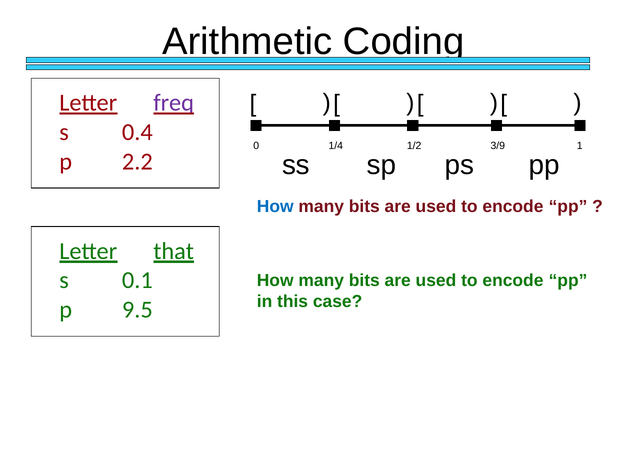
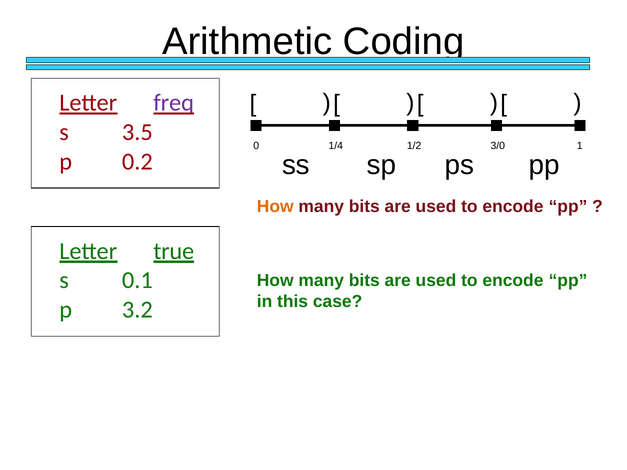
0.4: 0.4 -> 3.5 (137, 132)
3/9: 3/9 -> 3/0 (498, 146)
2.2: 2.2 -> 0.2 (137, 162)
How colour: blue -> orange (275, 206)
that: that -> true (174, 251)
9.5: 9.5 -> 3.2 (137, 310)
